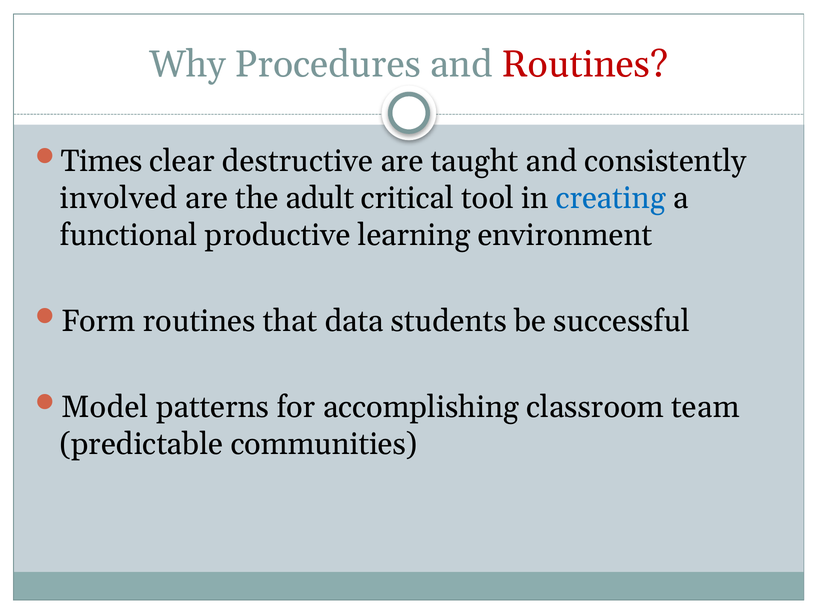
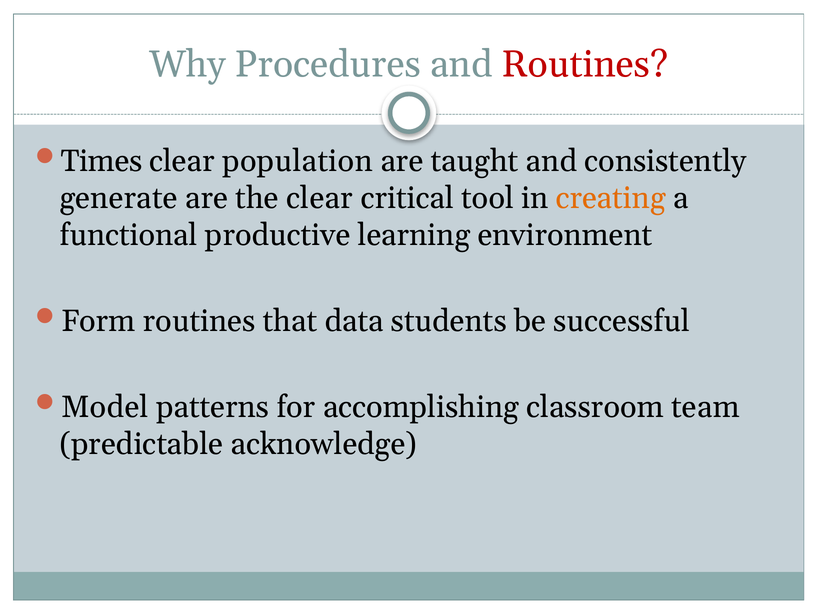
destructive: destructive -> population (297, 161)
involved: involved -> generate (119, 198)
the adult: adult -> clear (320, 198)
creating colour: blue -> orange (611, 198)
communities: communities -> acknowledge (324, 444)
